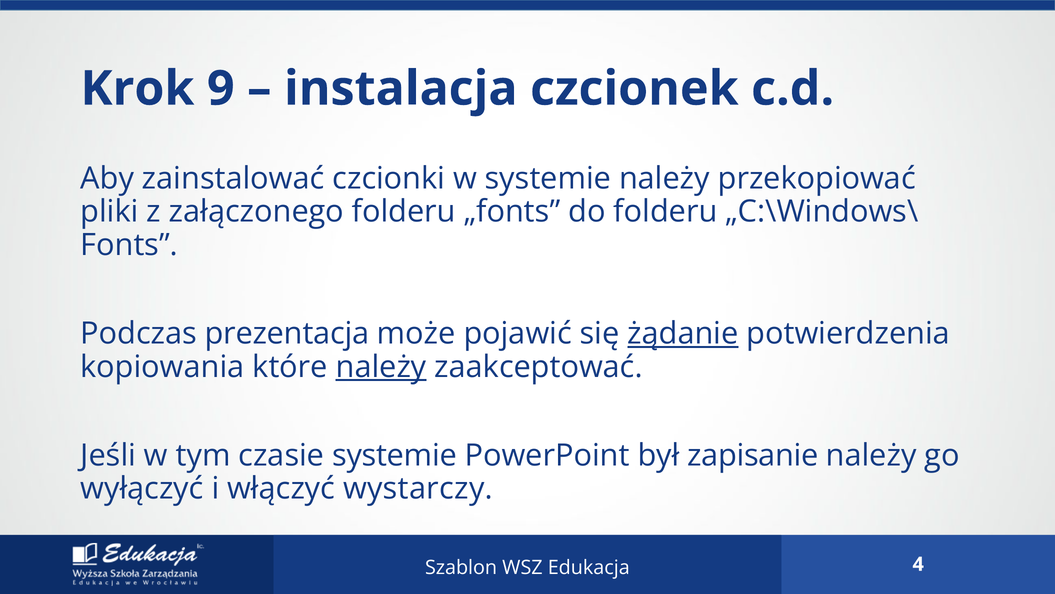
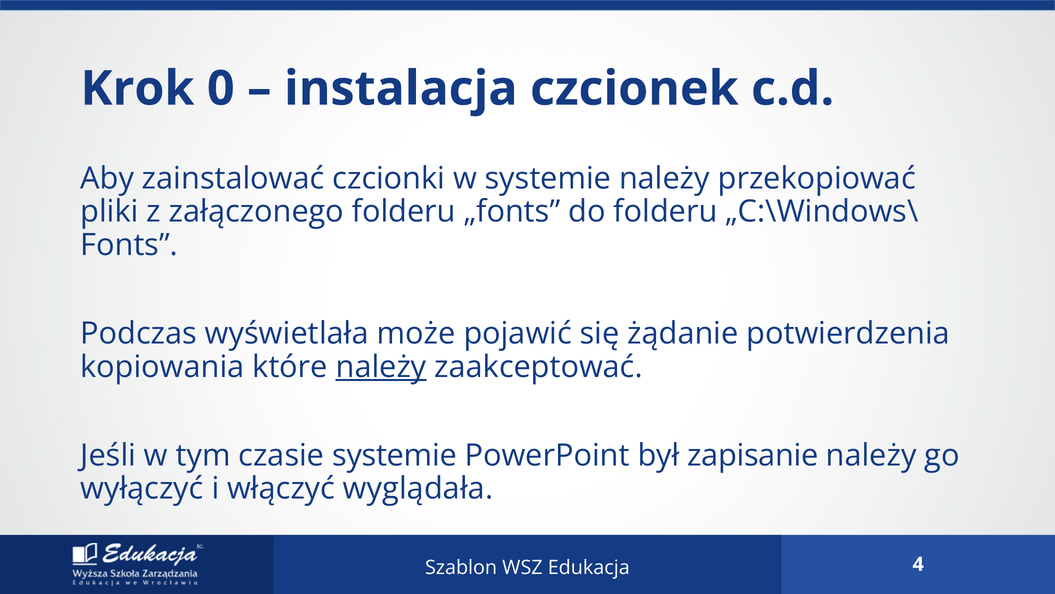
9: 9 -> 0 (221, 89)
prezentacja: prezentacja -> wyświetlała (287, 333)
żądanie underline: present -> none (683, 333)
wystarczy: wystarczy -> wyglądała (418, 488)
